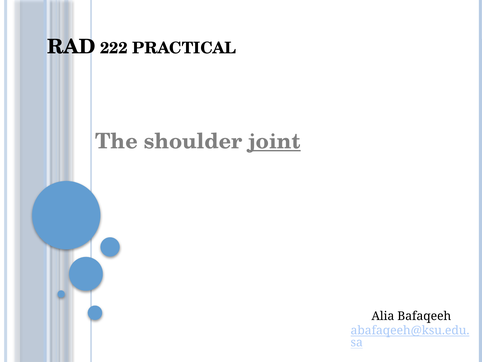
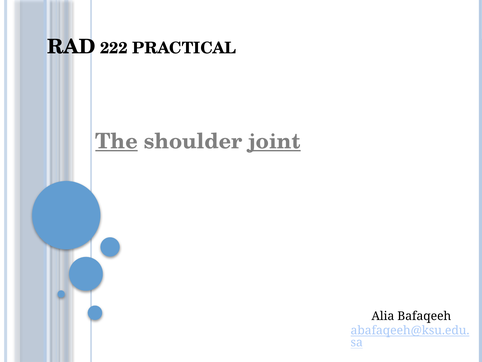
The underline: none -> present (116, 141)
